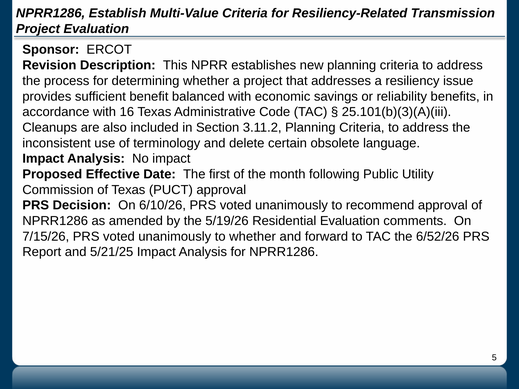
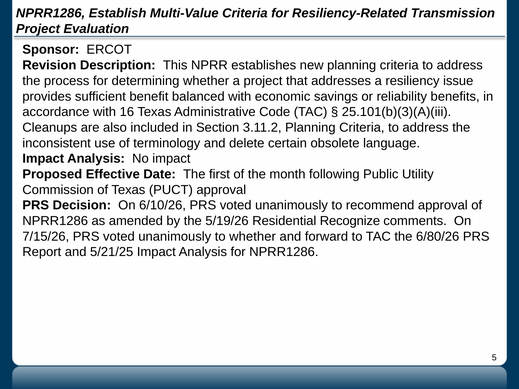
Residential Evaluation: Evaluation -> Recognize (350, 221)
6/52/26: 6/52/26 -> 6/80/26 (438, 237)
